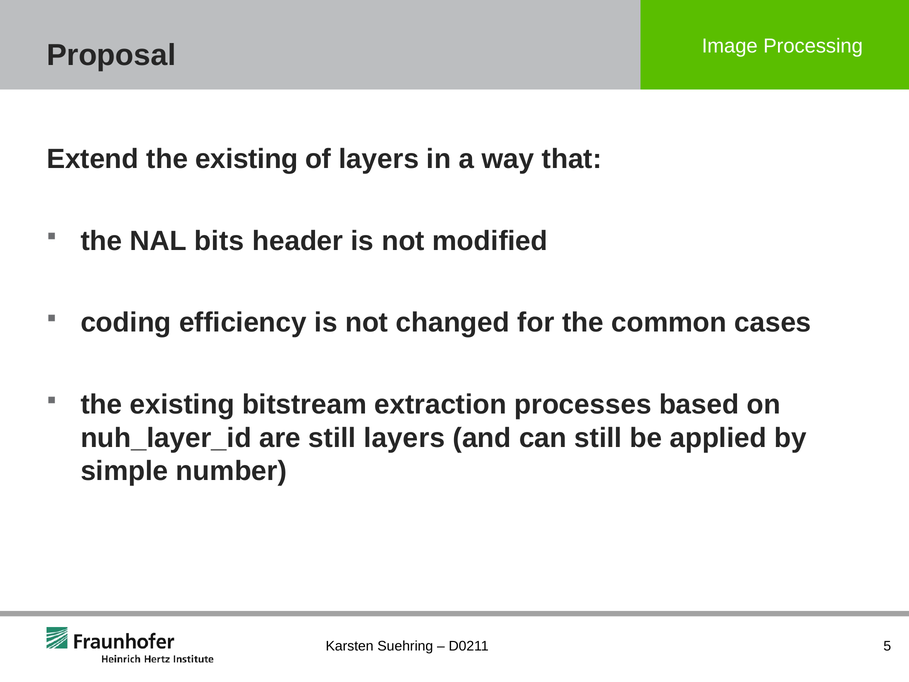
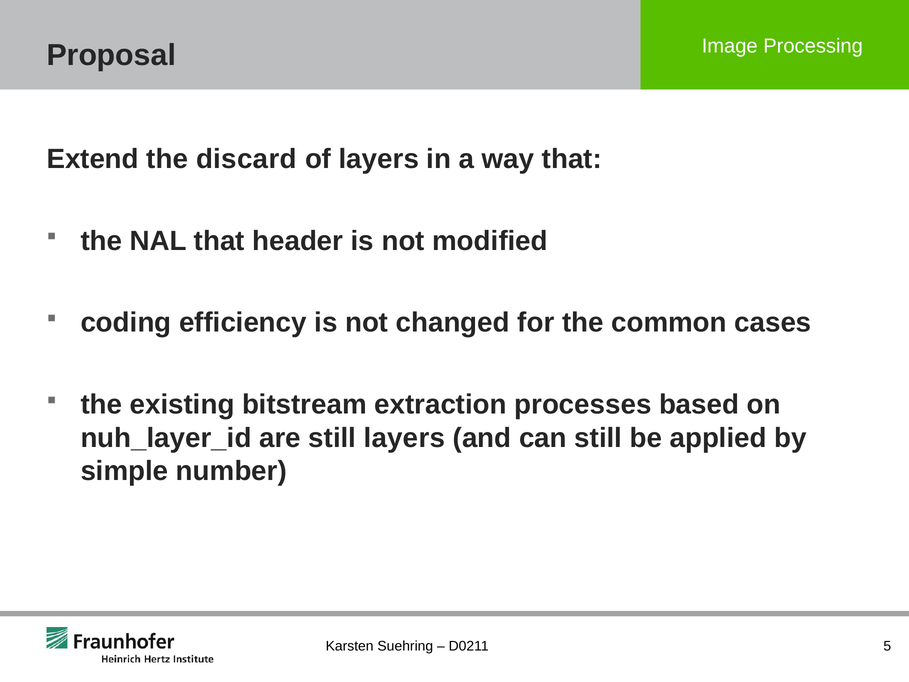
Extend the existing: existing -> discard (246, 159)
NAL bits: bits -> that (219, 241)
